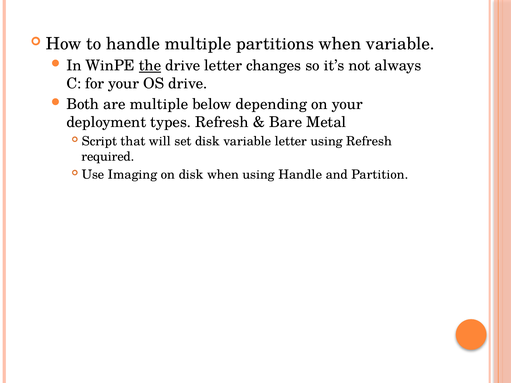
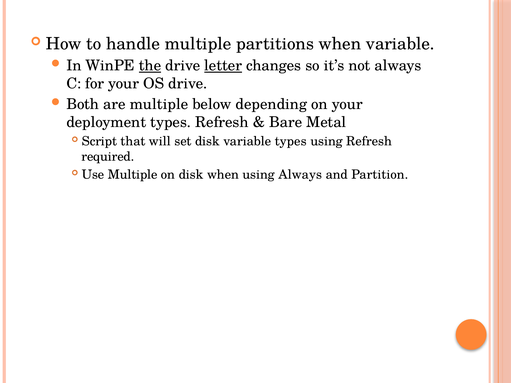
letter underline: none -> present (223, 66)
variable letter: letter -> types (291, 141)
Use Imaging: Imaging -> Multiple (133, 175)
using Handle: Handle -> Always (300, 175)
